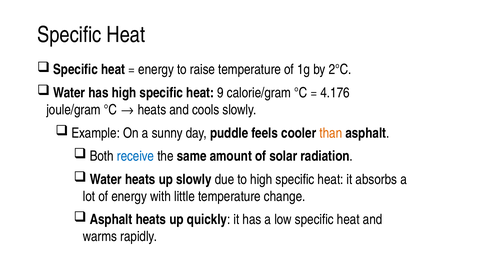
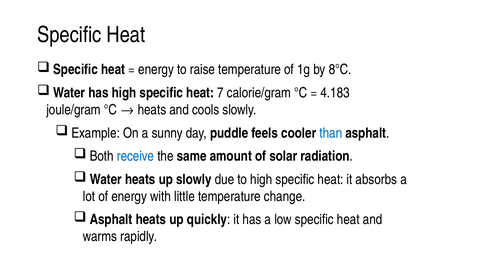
2°C: 2°C -> 8°C (340, 70)
9: 9 -> 7 (220, 93)
4.176: 4.176 -> 4.183 (335, 93)
than colour: orange -> blue (331, 133)
